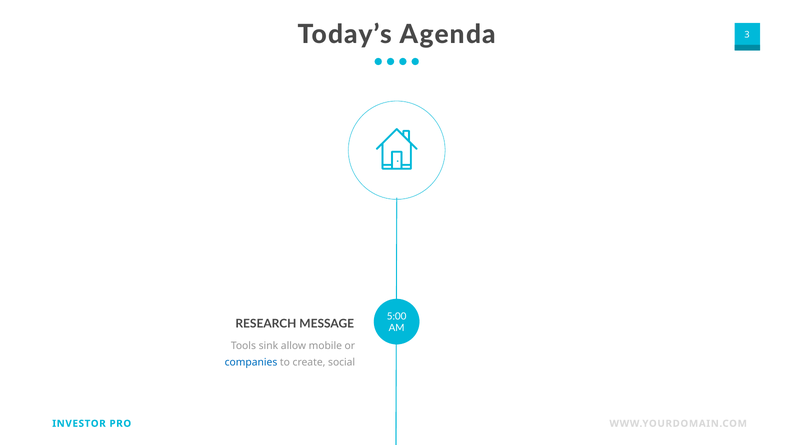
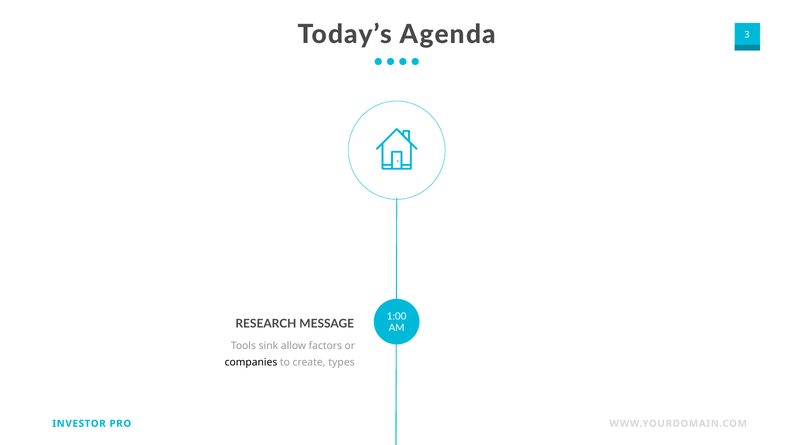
5:00: 5:00 -> 1:00 (397, 317)
mobile: mobile -> factors (325, 346)
companies colour: blue -> black (251, 363)
social: social -> types (342, 363)
